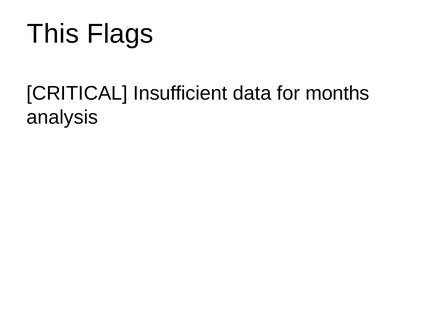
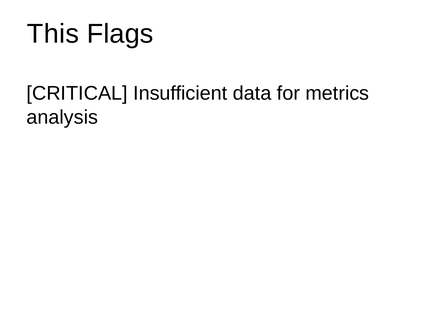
months: months -> metrics (337, 93)
